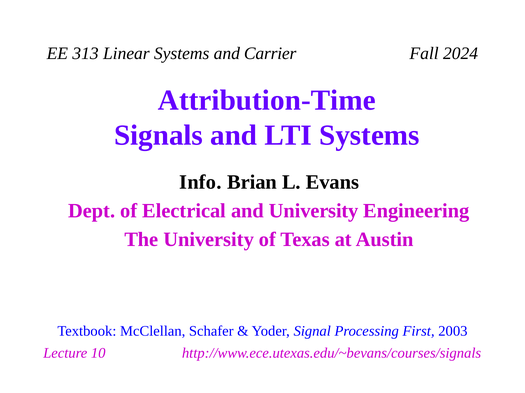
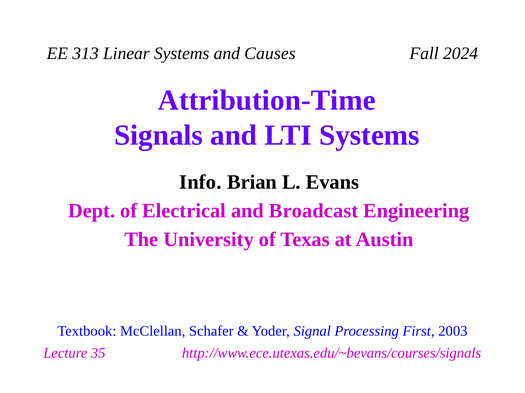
Carrier: Carrier -> Causes (270, 54)
and University: University -> Broadcast (314, 211)
10: 10 -> 35 (98, 354)
